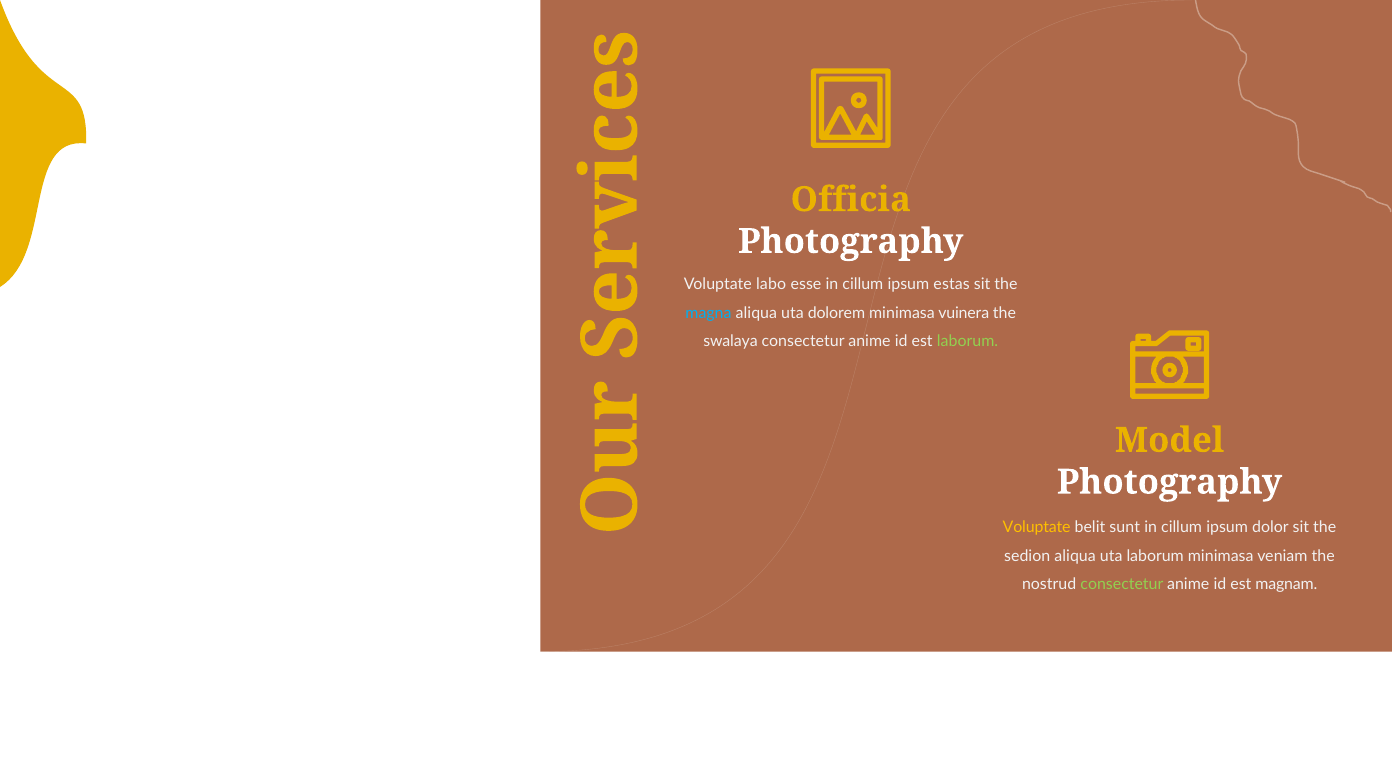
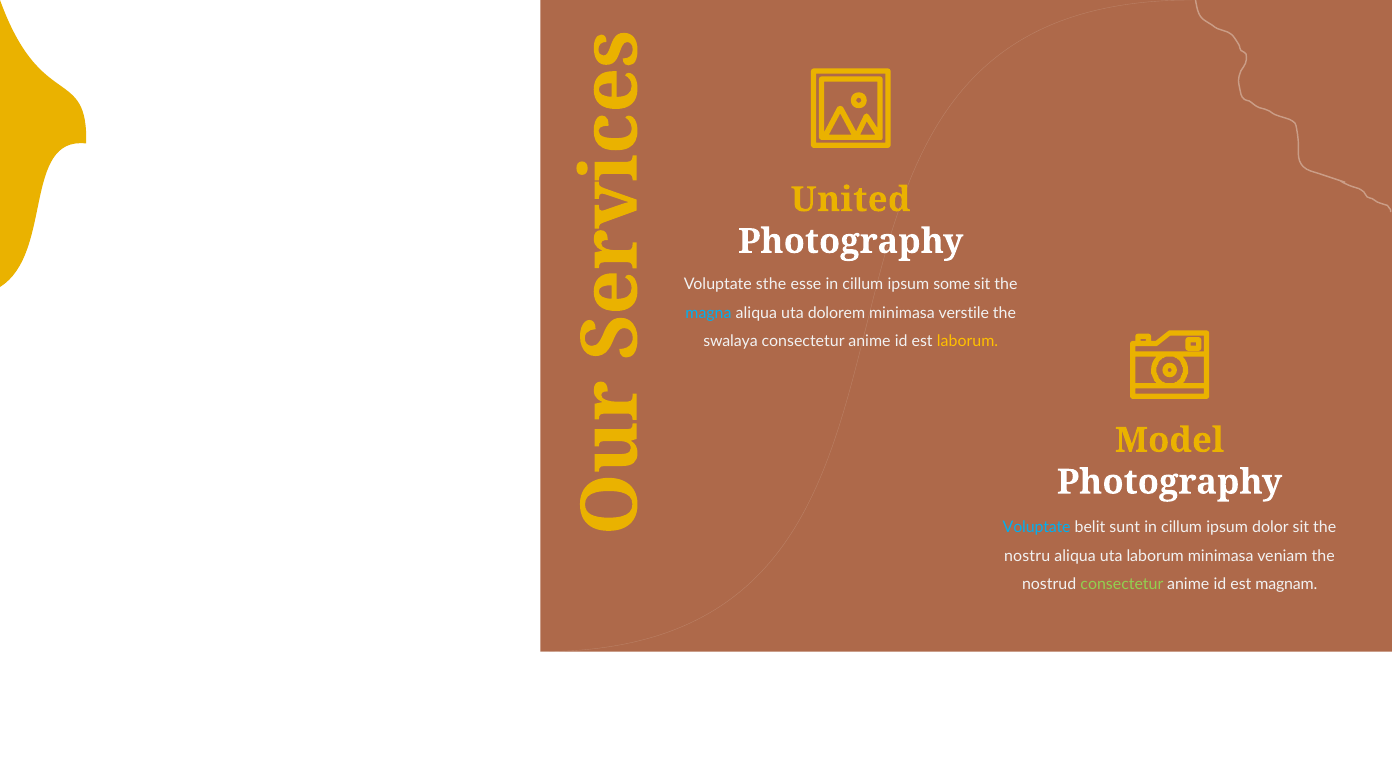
Officia: Officia -> United (851, 200)
labo: labo -> sthe (771, 284)
estas: estas -> some (952, 284)
vuinera: vuinera -> verstile (964, 313)
laborum colour: light green -> yellow (968, 341)
Voluptate colour: yellow -> light blue (1037, 527)
sedion: sedion -> nostru (1027, 556)
